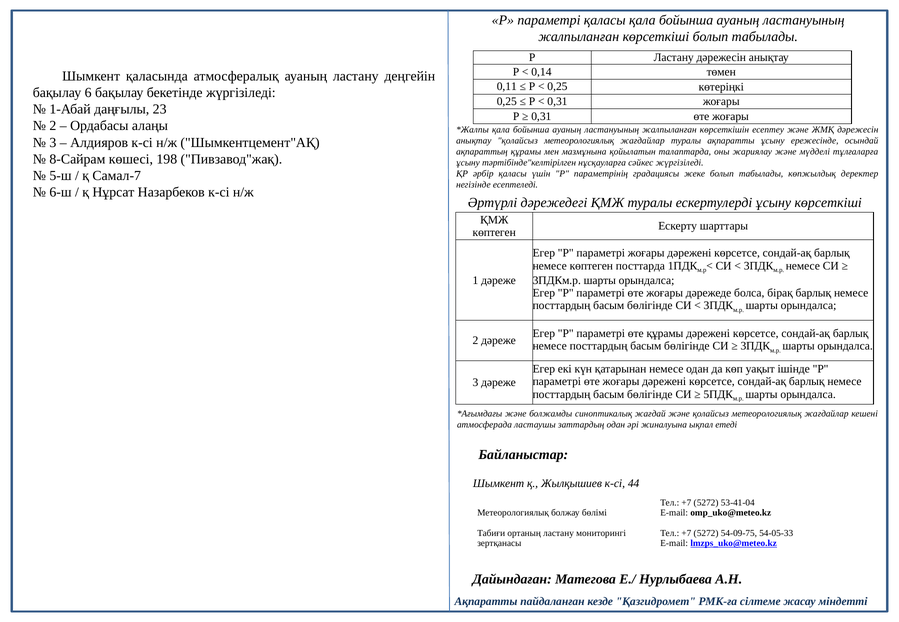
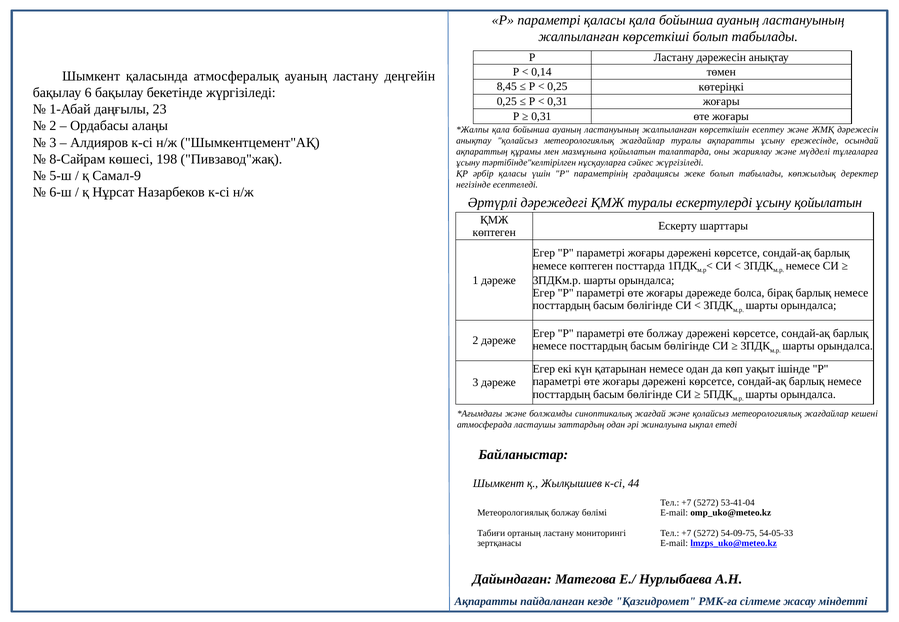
0,11: 0,11 -> 8,45 (507, 87)
Самал-7: Самал-7 -> Самал-9 (117, 176)
ұсыну көрсеткіші: көрсеткіші -> қойылатын (828, 203)
өте құрамы: құрамы -> болжау (665, 334)
